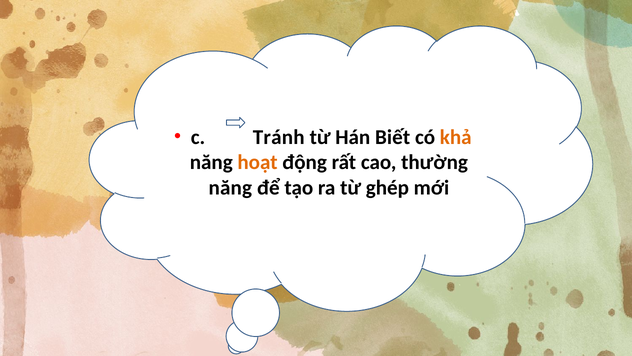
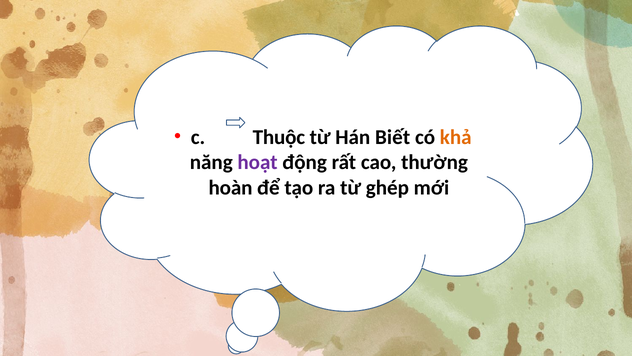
Tránh: Tránh -> Thuộc (279, 137)
hoạt colour: orange -> purple (258, 162)
năng: năng -> hoàn (230, 188)
